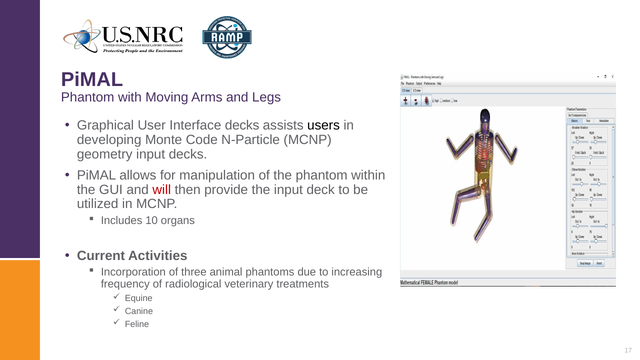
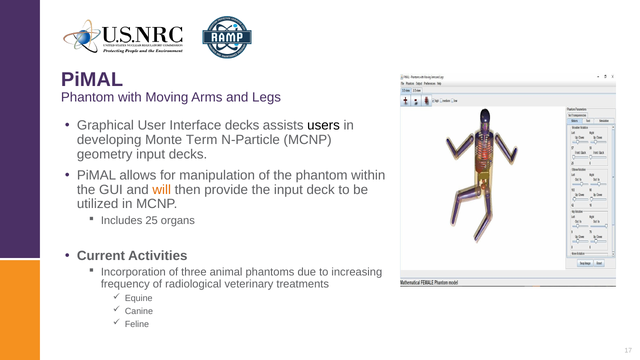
Code: Code -> Term (202, 140)
will colour: red -> orange (162, 190)
10: 10 -> 25 (152, 221)
